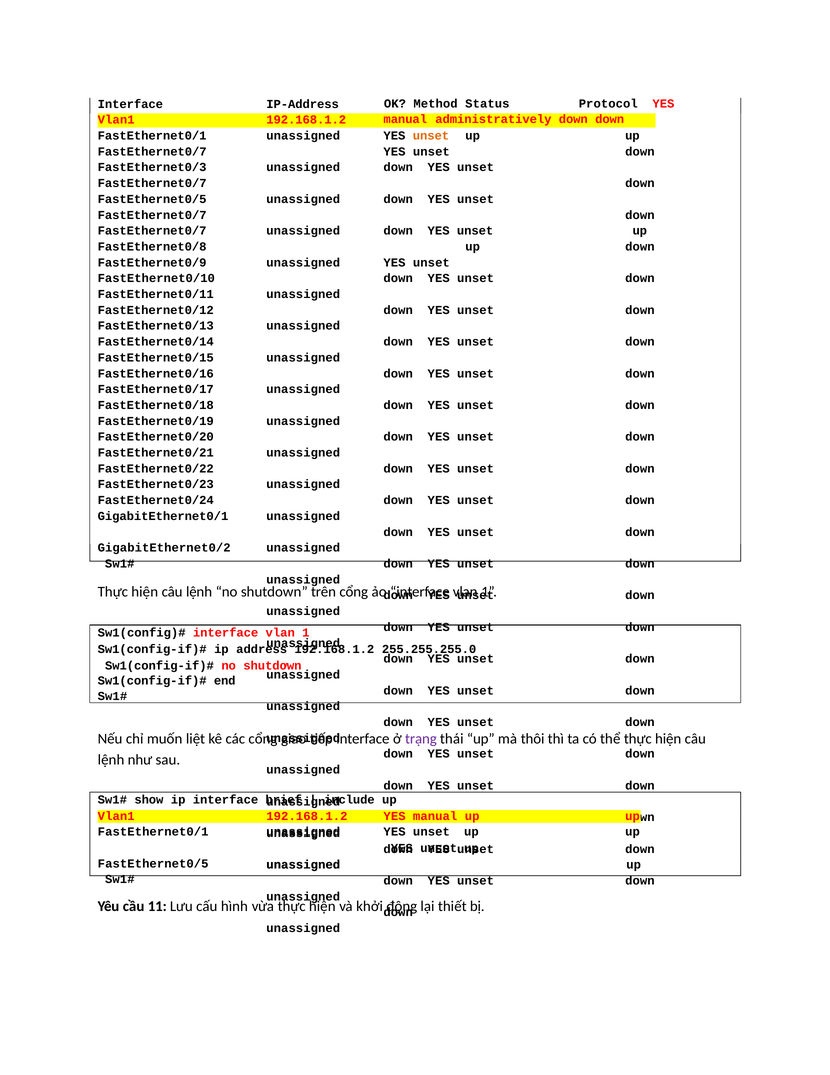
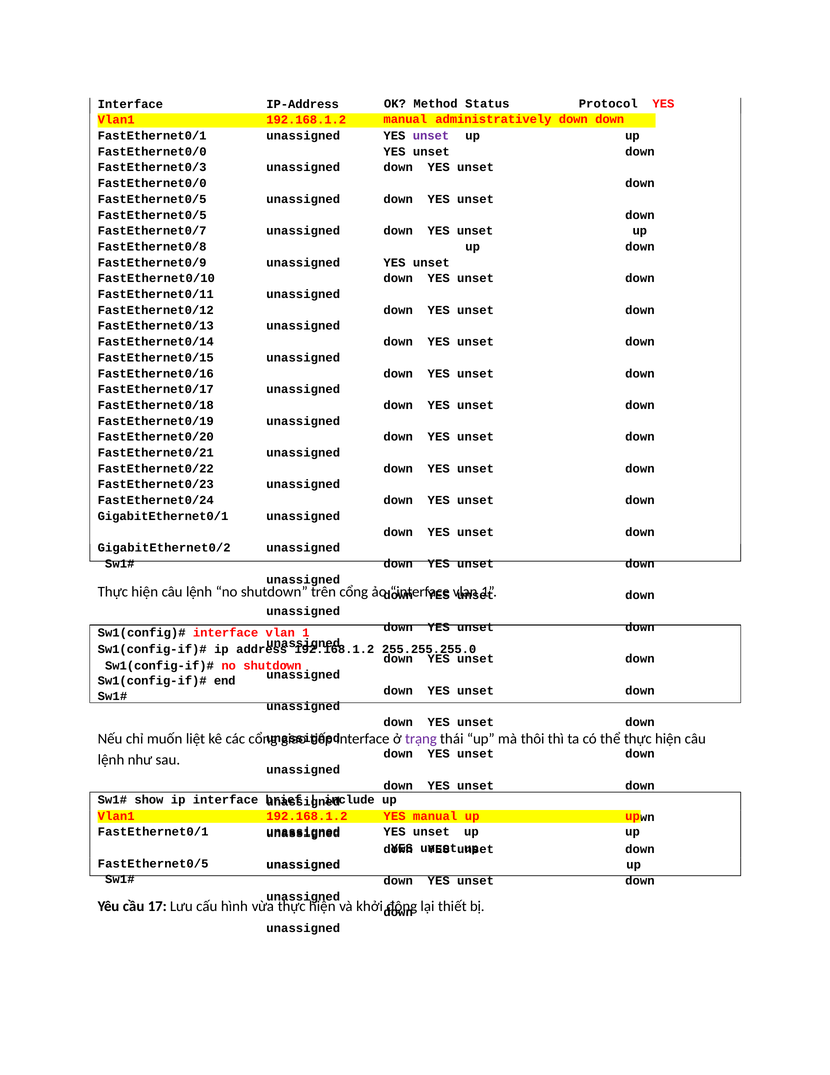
unset colour: orange -> purple (431, 136)
FastEthernet0/7: FastEthernet0/7 -> FastEthernet0/0 (152, 151)
FastEthernet0/7: FastEthernet0/7 -> FastEthernet0/0 (152, 183)
FastEthernet0/7: FastEthernet0/7 -> FastEthernet0/5 (152, 215)
11: 11 -> 17 (157, 906)
